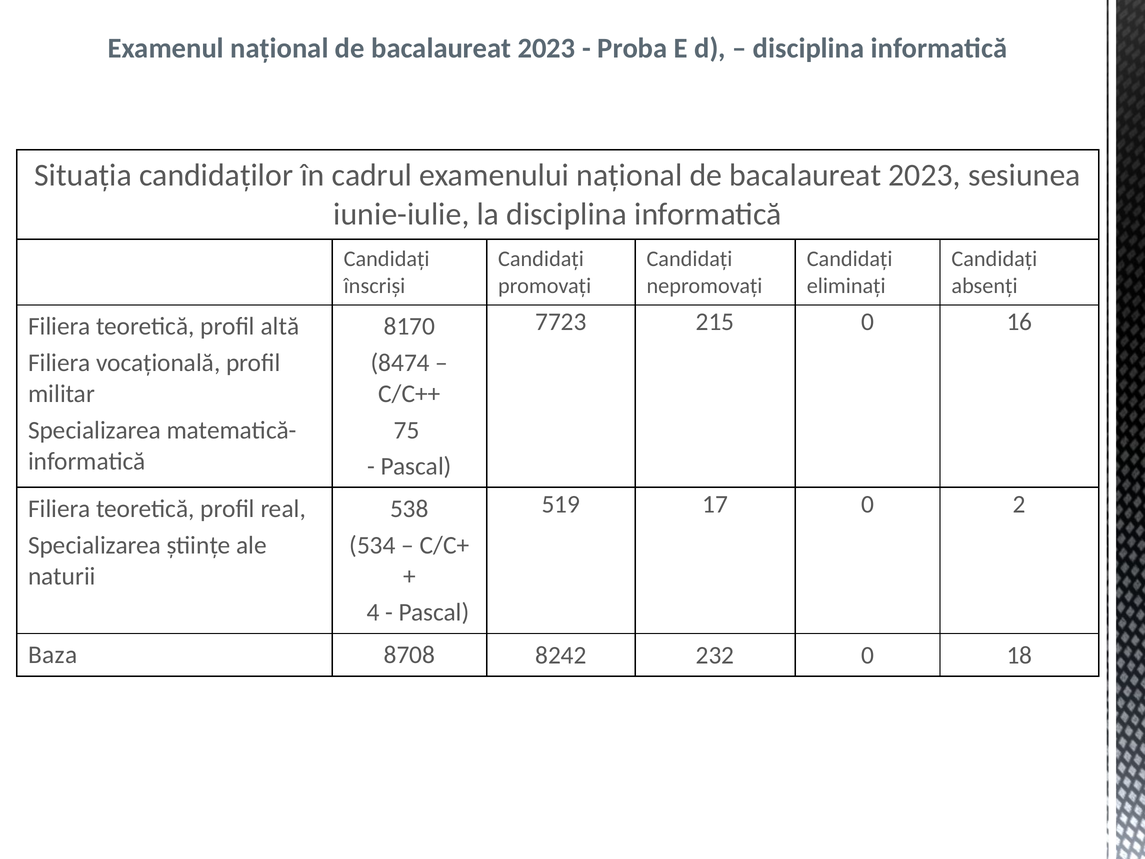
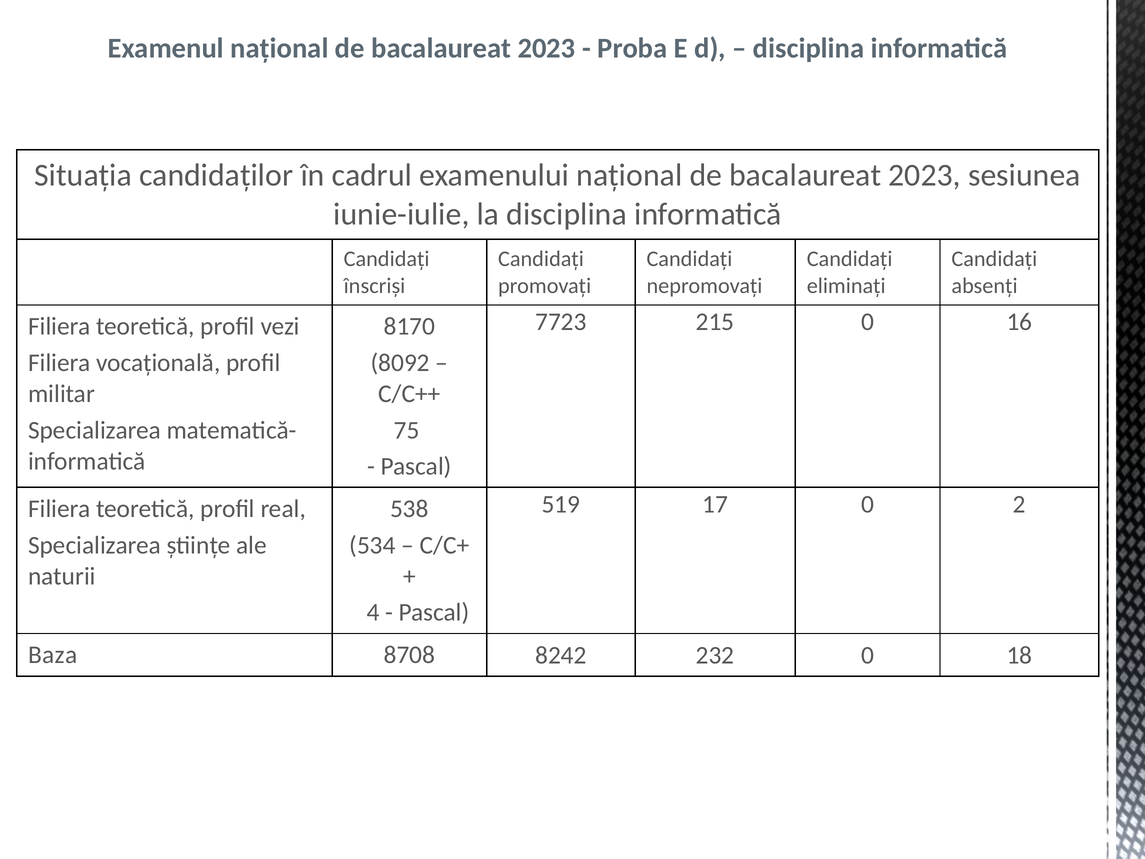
altă: altă -> vezi (280, 327)
8474: 8474 -> 8092 (400, 363)
